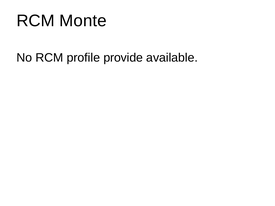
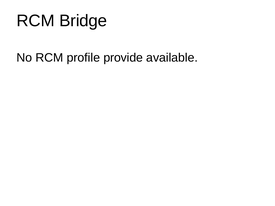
Monte: Monte -> Bridge (83, 21)
